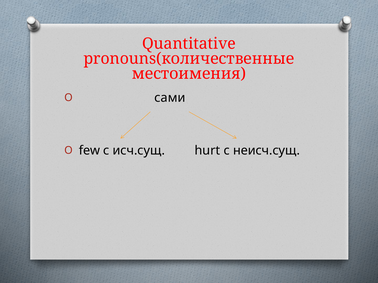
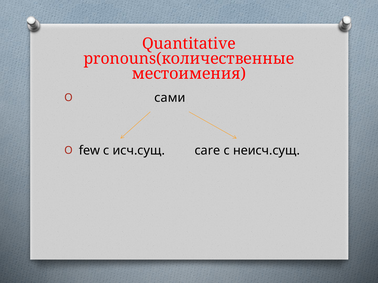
hurt: hurt -> care (207, 151)
